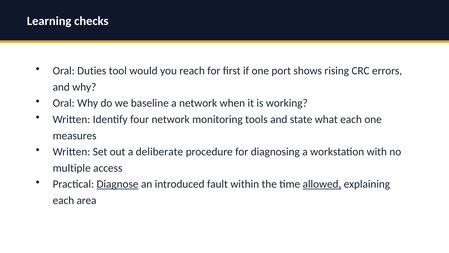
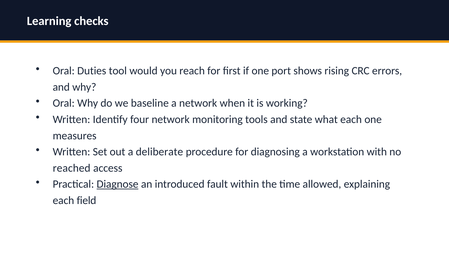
multiple: multiple -> reached (72, 168)
allowed underline: present -> none (322, 184)
area: area -> field (86, 200)
